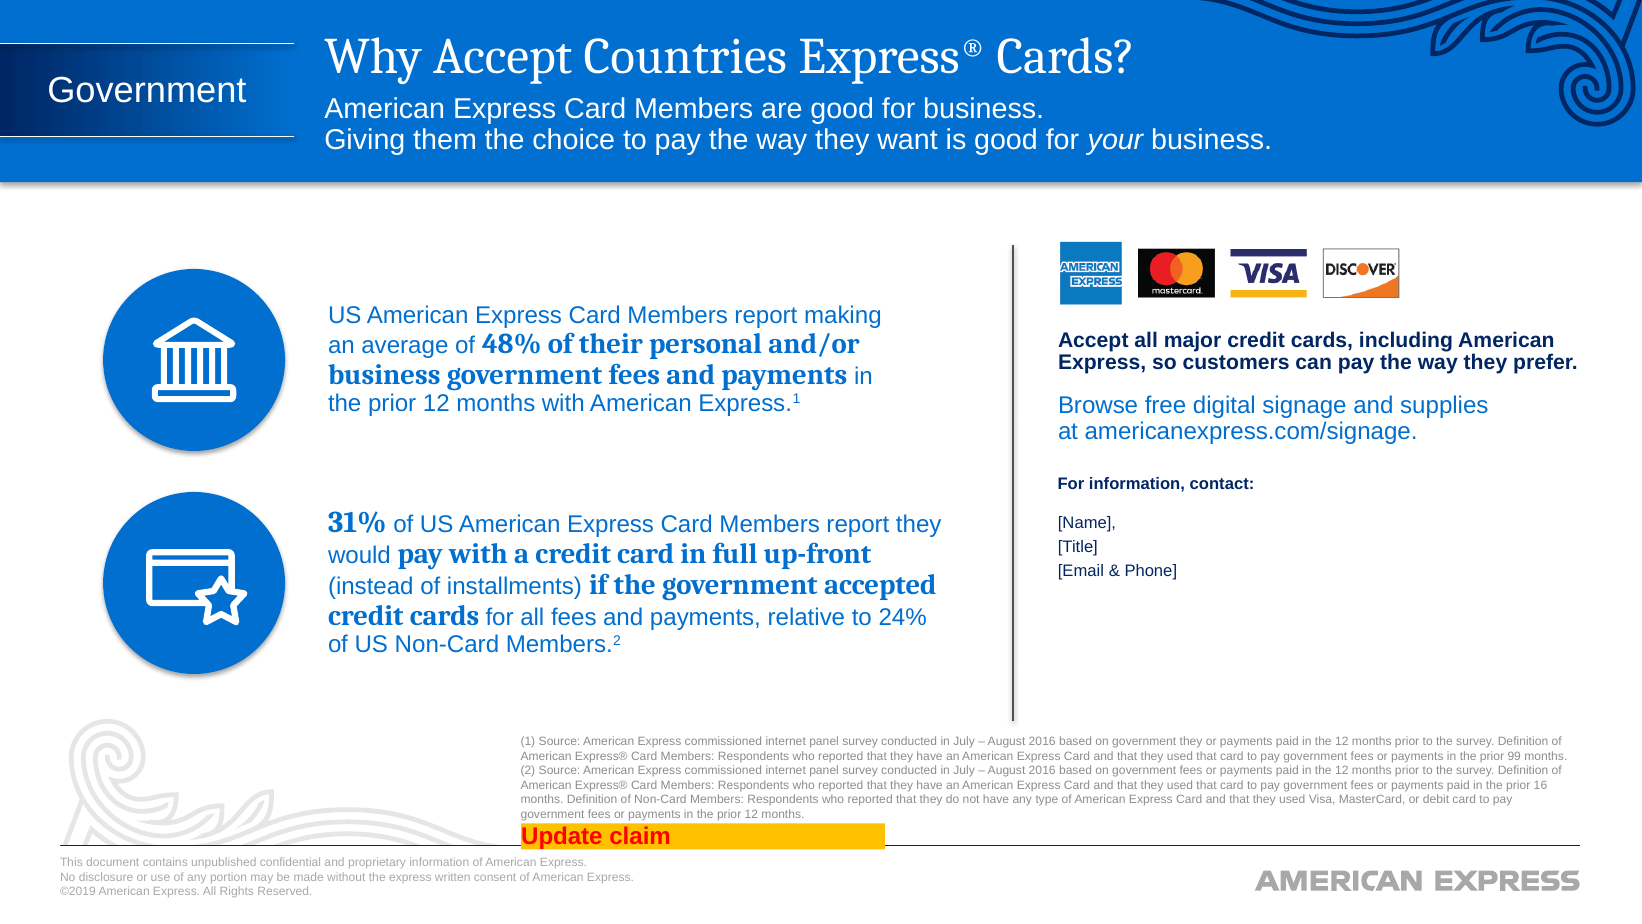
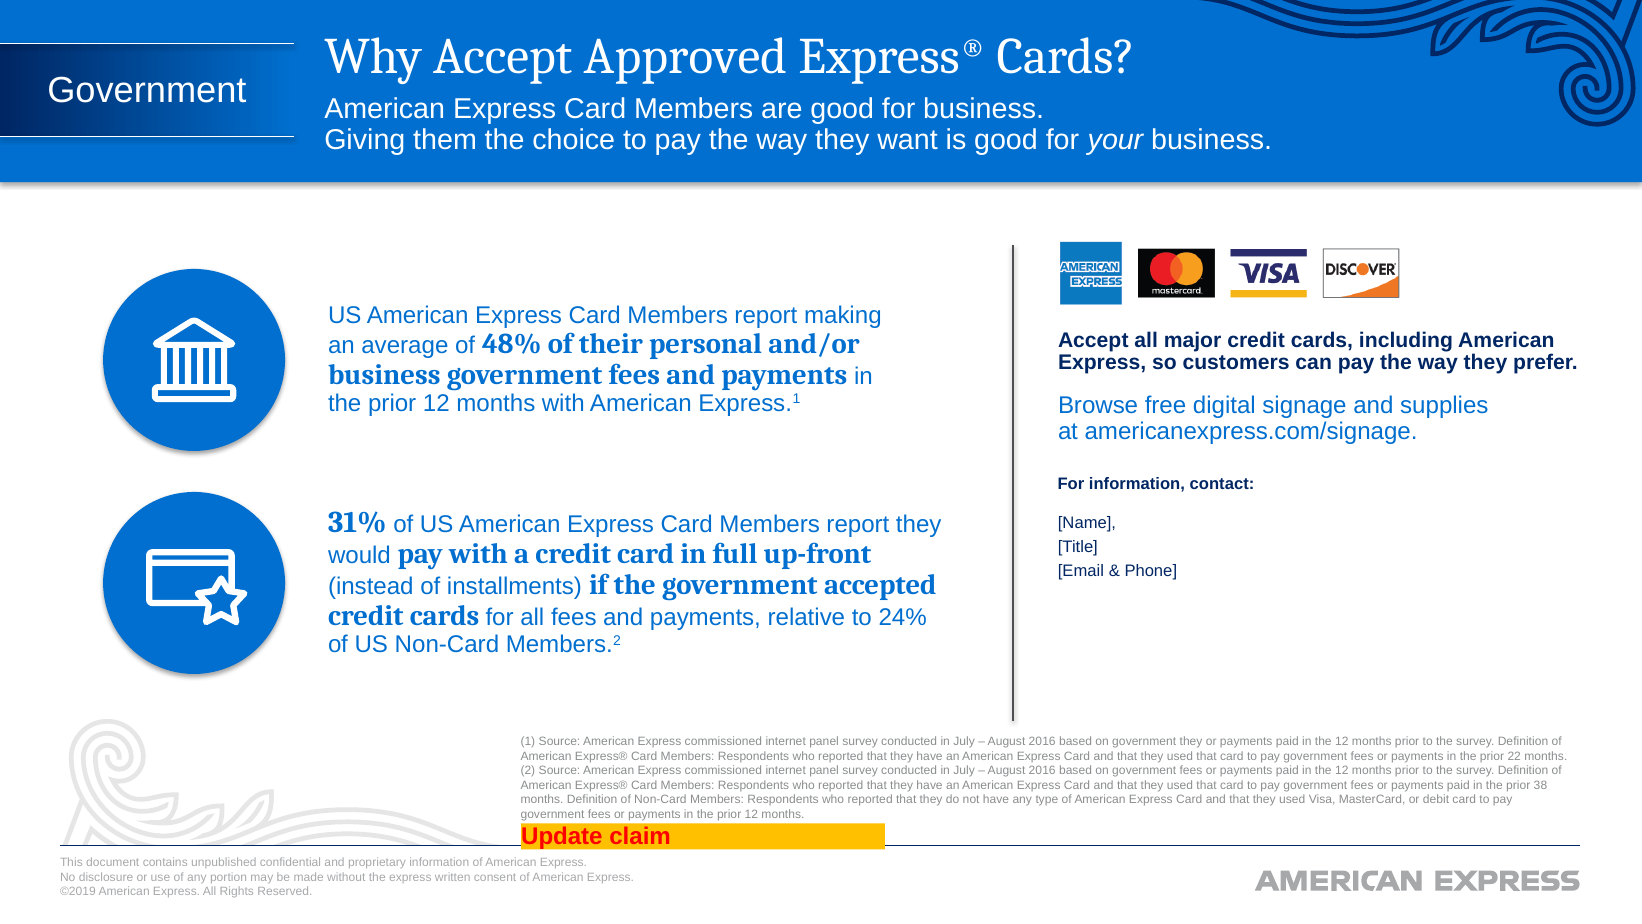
Countries: Countries -> Approved (685, 56)
99: 99 -> 22 (1514, 756)
16: 16 -> 38 (1540, 785)
